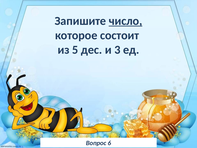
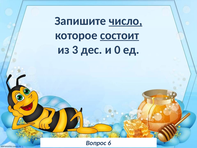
состоит underline: none -> present (120, 35)
5: 5 -> 3 (75, 50)
3: 3 -> 0 (117, 50)
